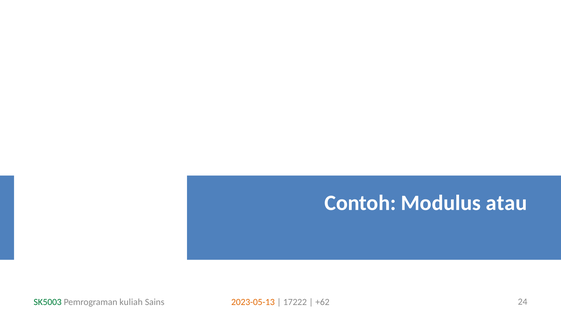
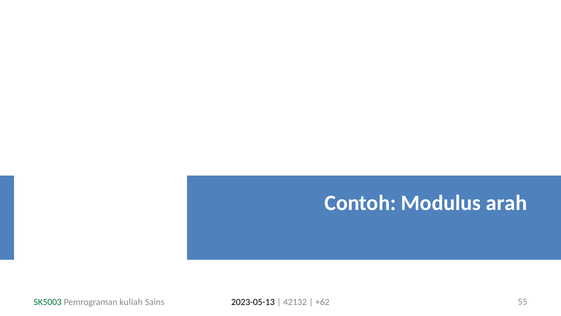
atau: atau -> arah (506, 203)
2023-05-13 colour: orange -> black (253, 302)
17222: 17222 -> 42132 (295, 302)
24: 24 -> 55 (523, 301)
